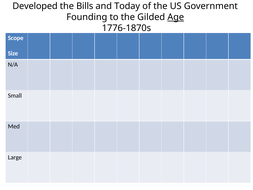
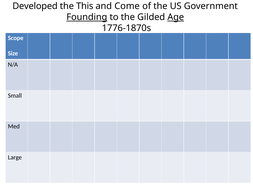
Bills: Bills -> This (85, 6)
Today: Today -> Come (127, 6)
Founding underline: none -> present (87, 17)
